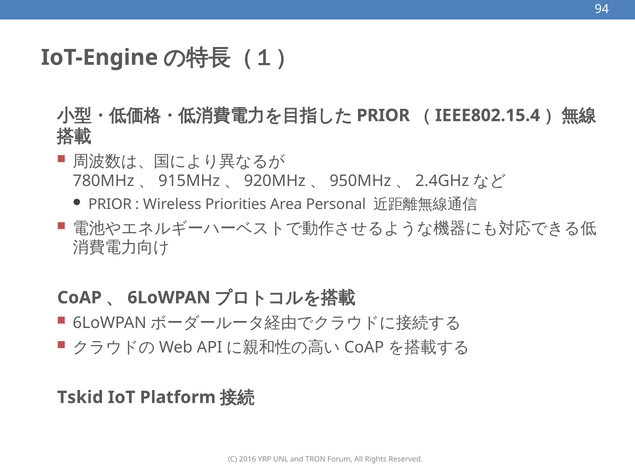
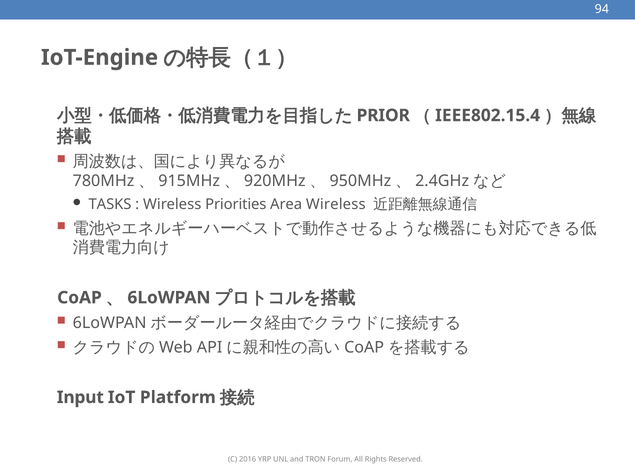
PRIOR: PRIOR -> TASKS (110, 205)
Area Personal: Personal -> Wireless (336, 205)
Tskid: Tskid -> Input (80, 398)
